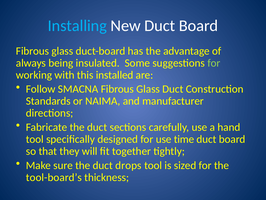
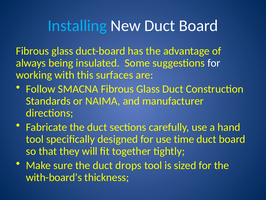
for colour: light green -> white (214, 63)
installed: installed -> surfaces (115, 75)
tool-board’s: tool-board’s -> with-board’s (54, 177)
